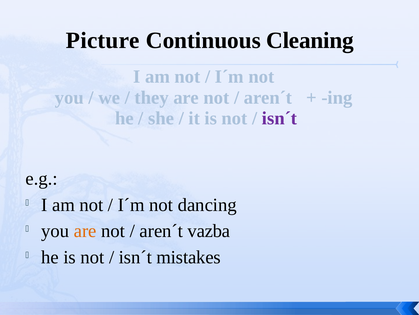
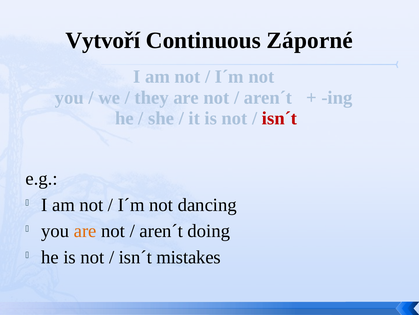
Picture: Picture -> Vytvoří (103, 40)
Cleaning: Cleaning -> Záporné (310, 40)
isn´t colour: purple -> red (280, 118)
vazba: vazba -> doing (209, 230)
